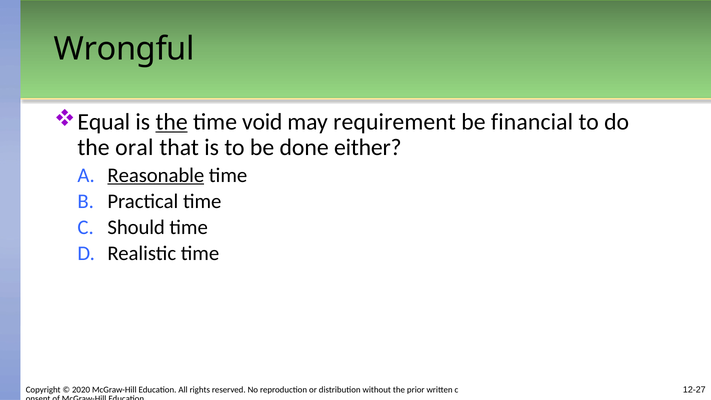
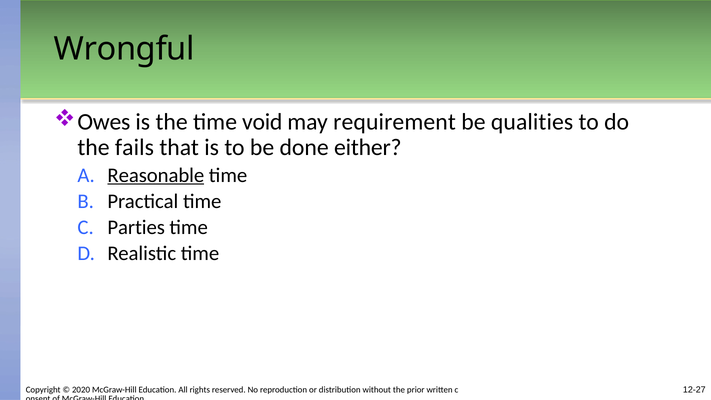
Equal: Equal -> Owes (104, 122)
the underline: present -> none (172, 122)
financial: financial -> qualities (532, 122)
oral: oral -> fails (134, 147)
Should: Should -> Parties (136, 227)
